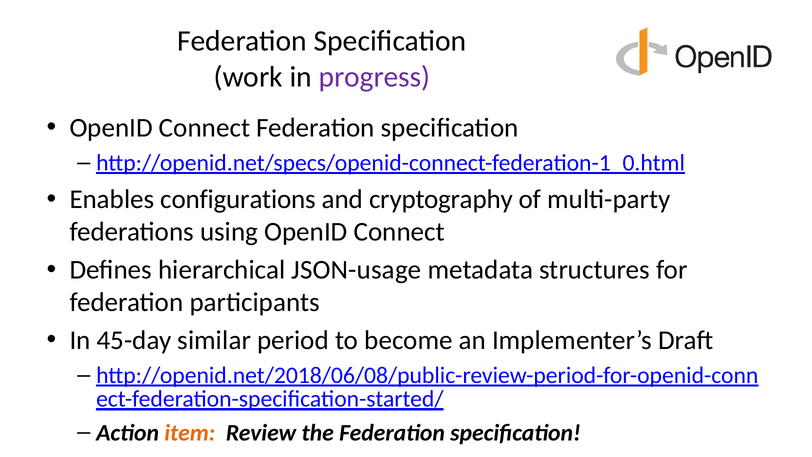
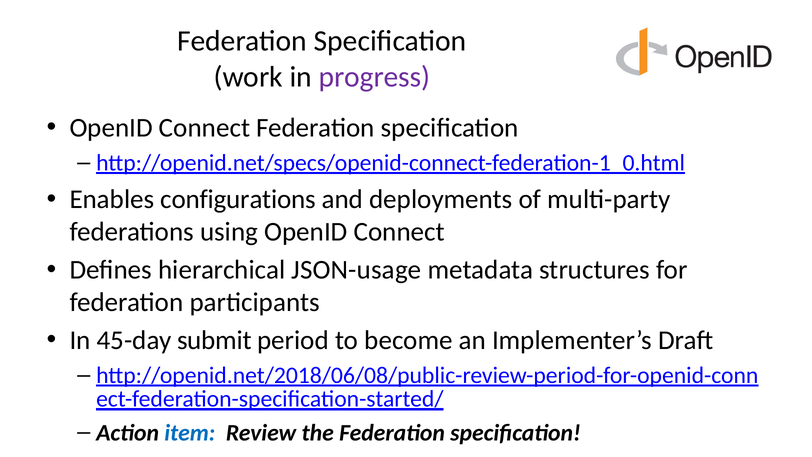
cryptography: cryptography -> deployments (441, 199)
similar: similar -> submit (214, 340)
item colour: orange -> blue (190, 433)
